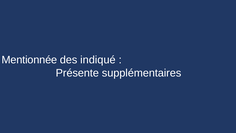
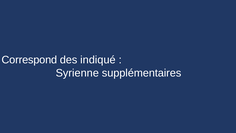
Mentionnée: Mentionnée -> Correspond (29, 60)
Présente: Présente -> Syrienne (77, 73)
